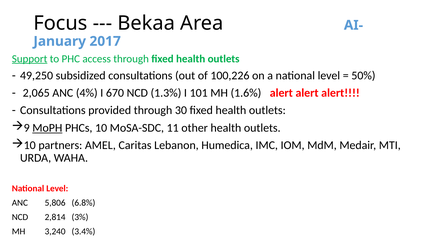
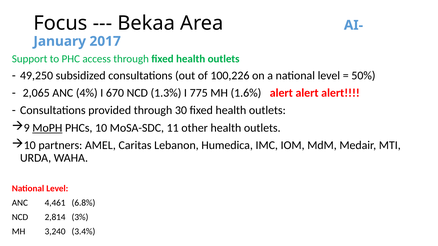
Support underline: present -> none (30, 59)
101: 101 -> 775 (199, 93)
5,806: 5,806 -> 4,461 (55, 203)
